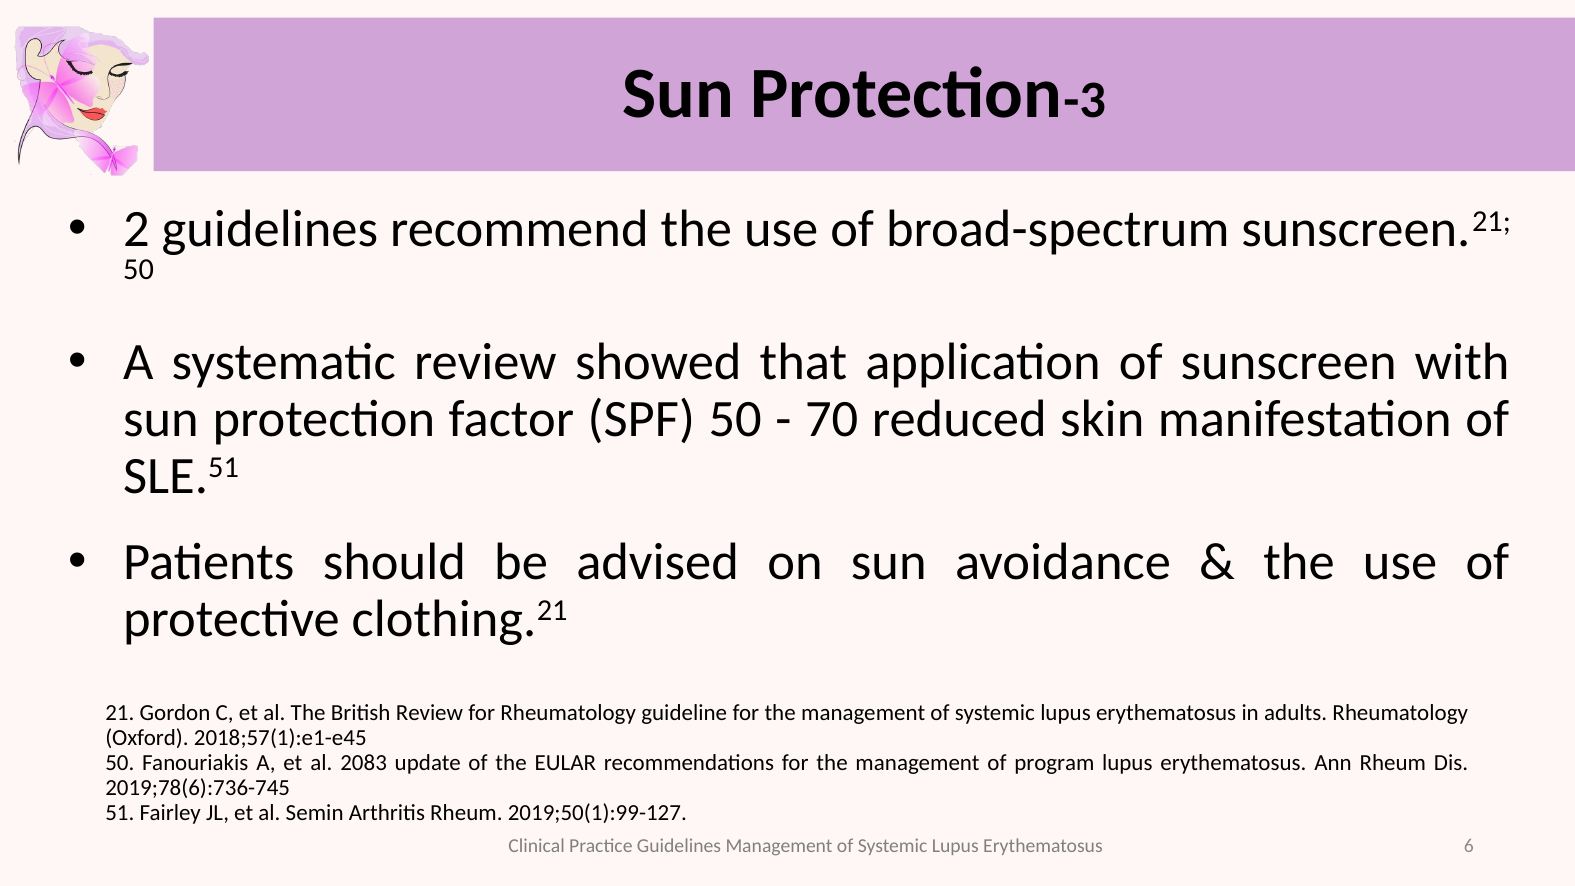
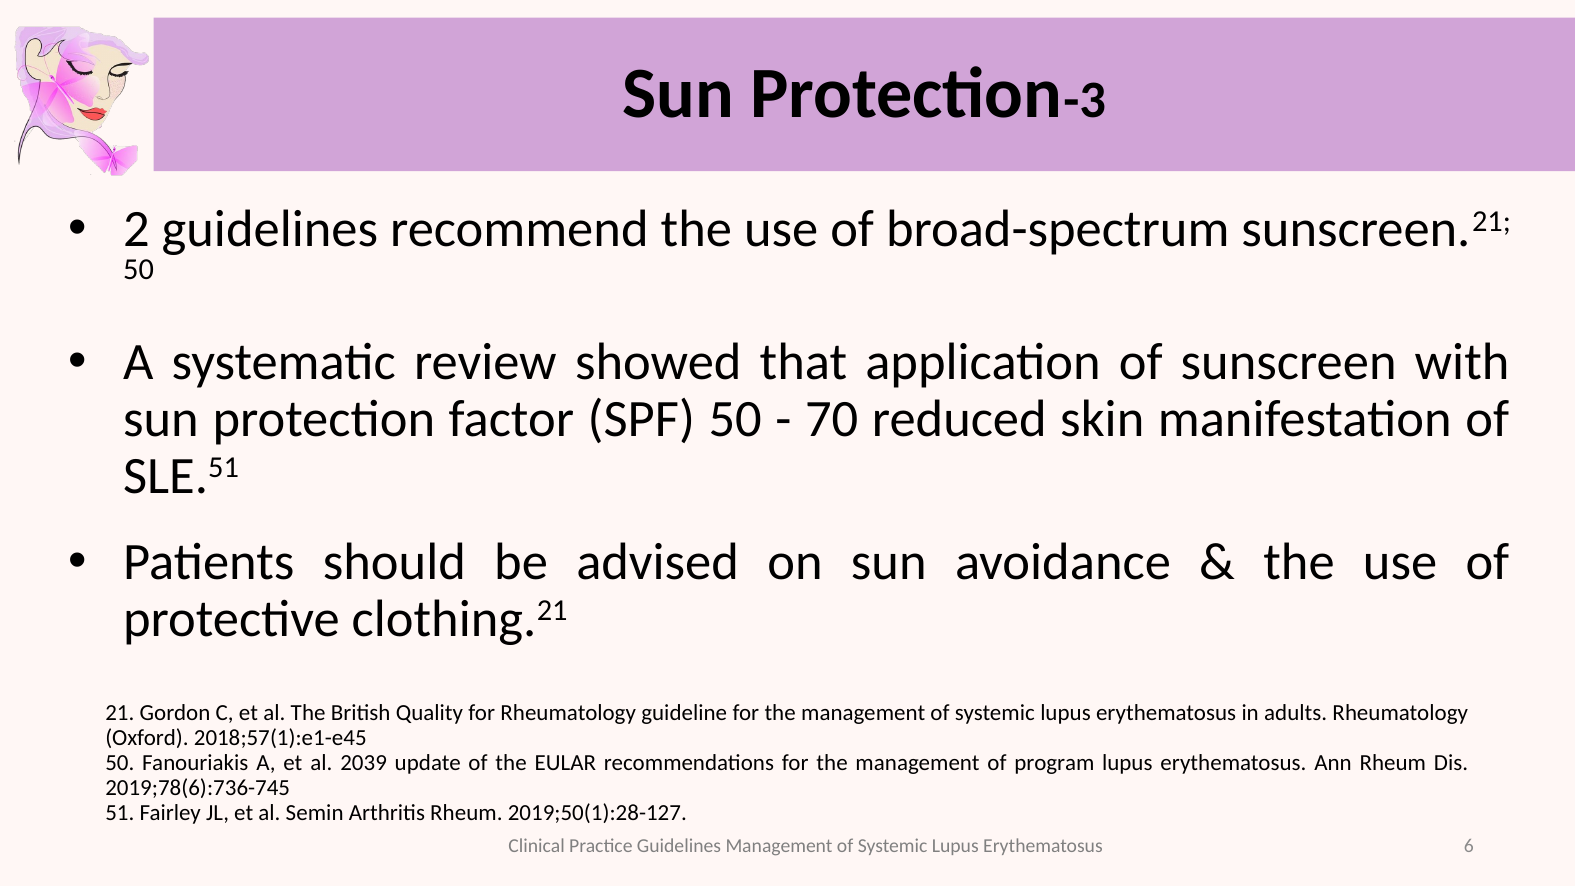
British Review: Review -> Quality (429, 713)
2083: 2083 -> 2039 (364, 763)
2019;50(1):99-127: 2019;50(1):99-127 -> 2019;50(1):28-127 (597, 813)
